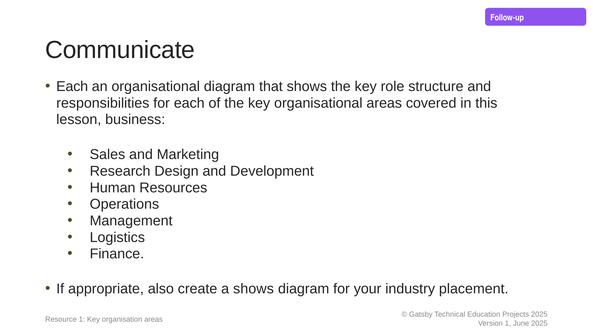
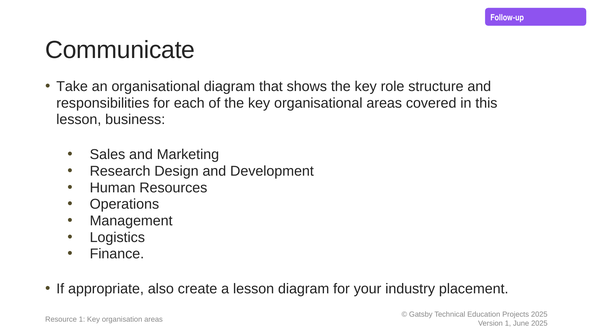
Each: Each -> Take (72, 86)
a shows: shows -> lesson (254, 289)
